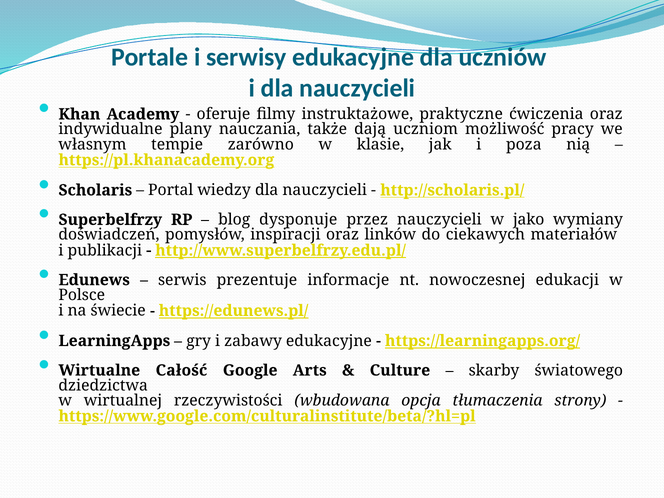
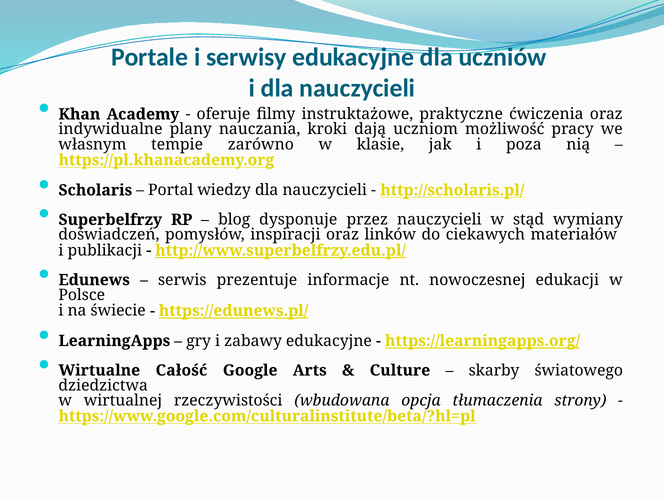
także: także -> kroki (327, 129)
jako: jako -> stąd (529, 220)
